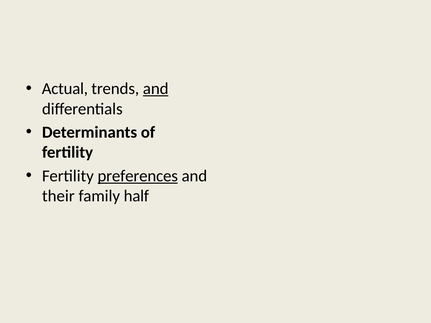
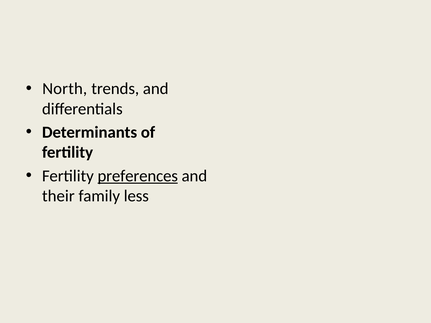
Actual: Actual -> North (65, 89)
and underline: present -> none (156, 89)
half: half -> less (136, 196)
